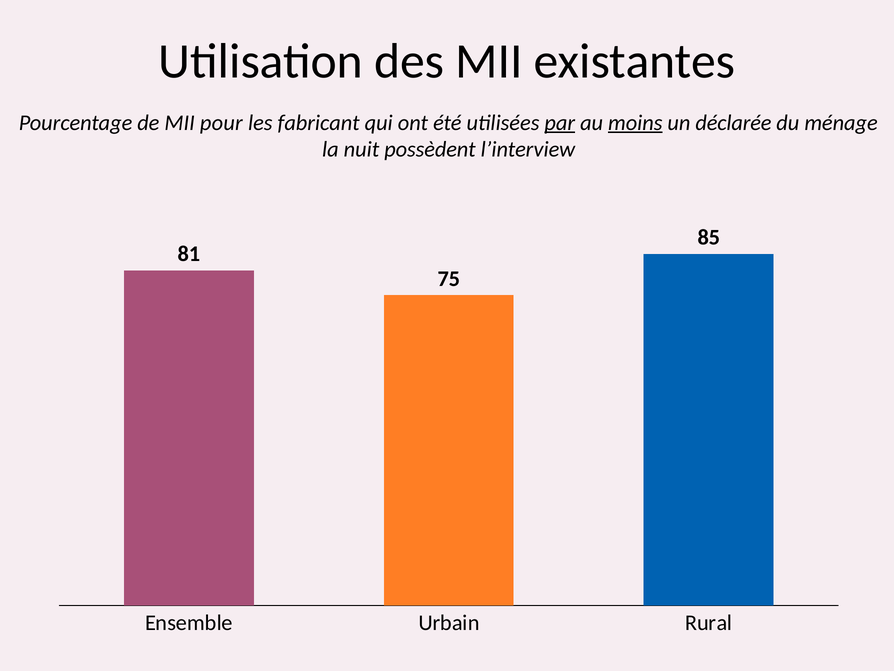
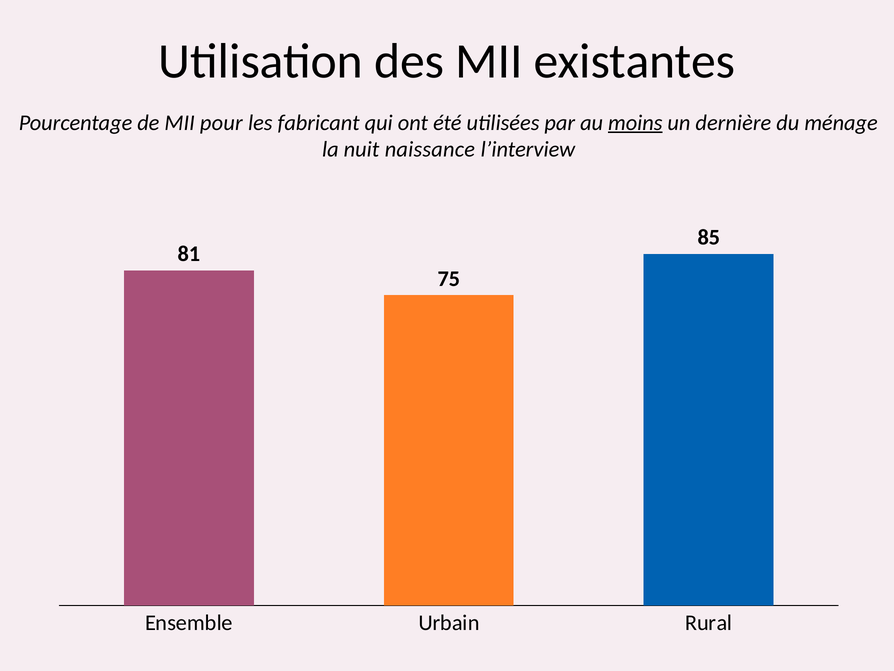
par underline: present -> none (560, 123)
déclarée: déclarée -> dernière (733, 123)
possèdent: possèdent -> naissance (430, 149)
